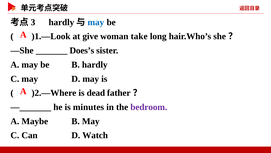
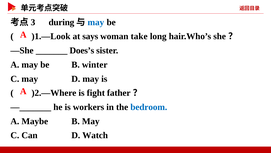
hardly: hardly -> during (61, 22)
give: give -> says (90, 36)
B hardly: hardly -> winter (95, 64)
dead: dead -> fight (96, 93)
minutes: minutes -> workers (89, 107)
bedroom colour: purple -> blue (149, 107)
